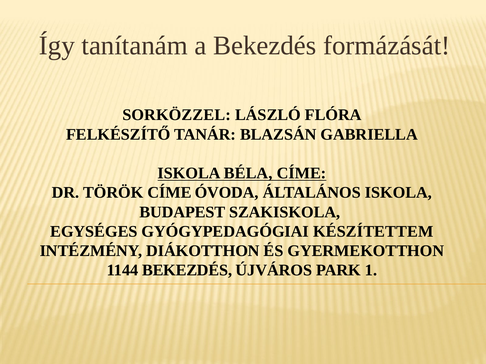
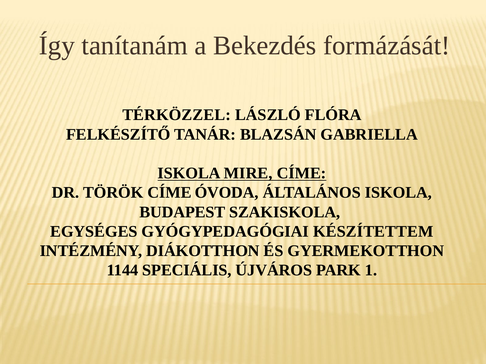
SORKÖZZEL: SORKÖZZEL -> TÉRKÖZZEL (177, 115)
BÉLA: BÉLA -> MIRE (248, 173)
1144 BEKEZDÉS: BEKEZDÉS -> SPECIÁLIS (187, 271)
